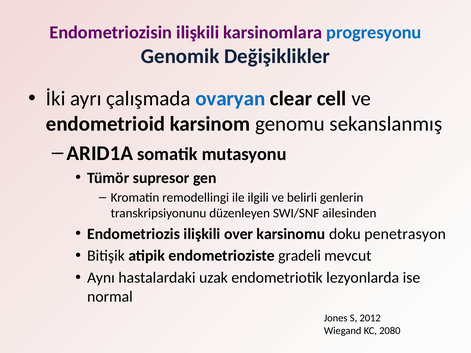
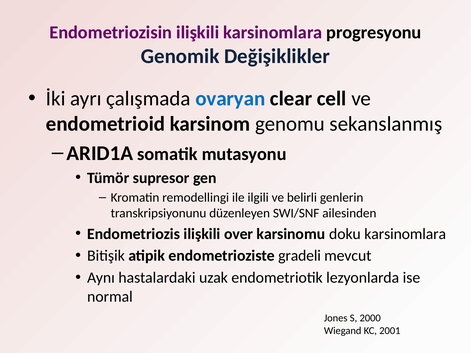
progresyonu colour: blue -> black (374, 32)
doku penetrasyon: penetrasyon -> karsinomlara (405, 234)
2012: 2012 -> 2000 (370, 318)
2080: 2080 -> 2001 (390, 331)
